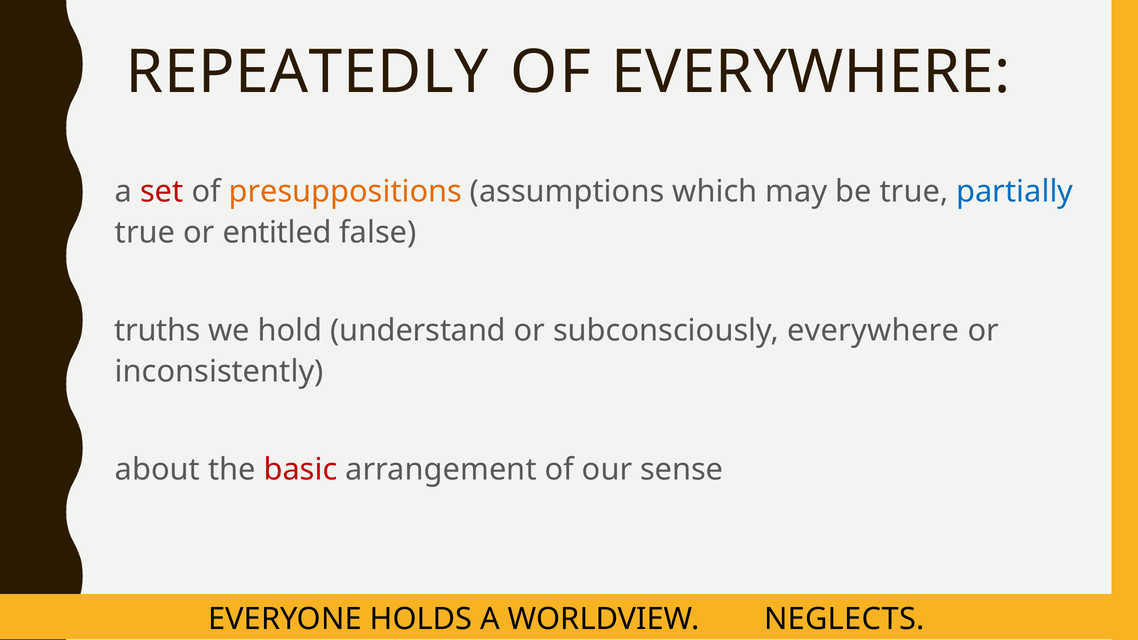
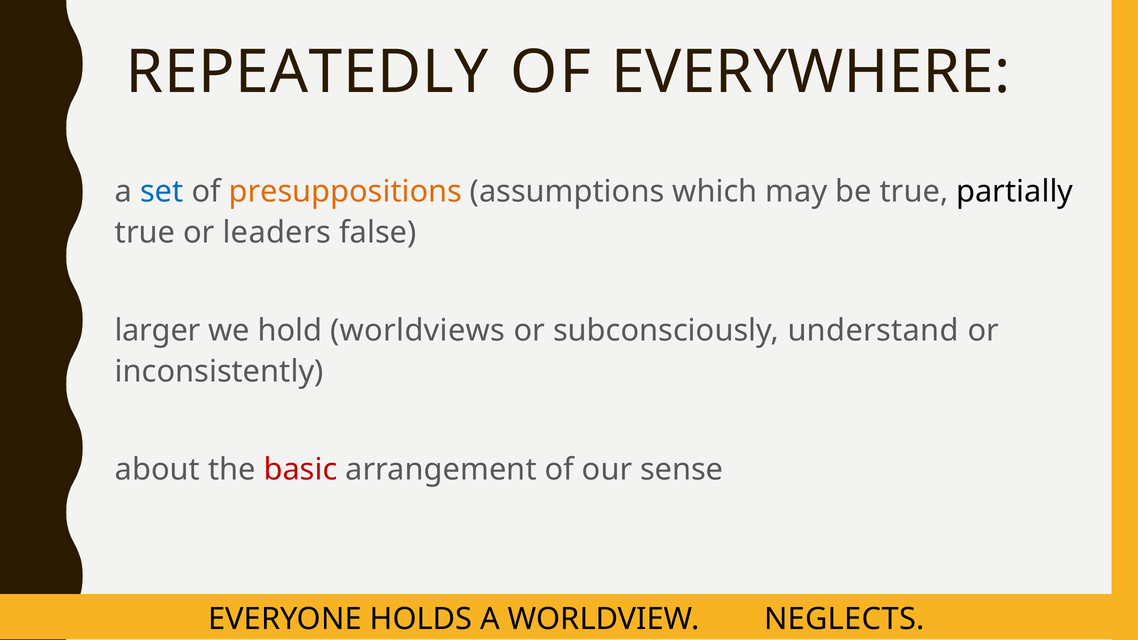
set colour: red -> blue (162, 192)
partially colour: blue -> black (1015, 192)
entitled: entitled -> leaders (277, 233)
truths: truths -> larger (158, 331)
understand: understand -> worldviews (418, 331)
subconsciously everywhere: everywhere -> understand (873, 331)
